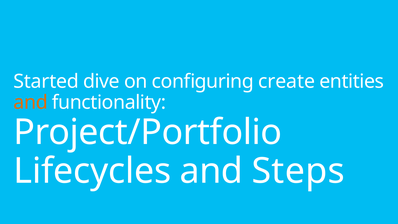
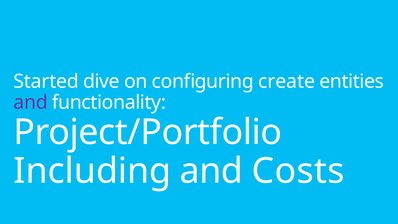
and colour: orange -> purple (31, 102)
Lifecycles: Lifecycles -> Including (92, 171)
Steps: Steps -> Costs (298, 171)
